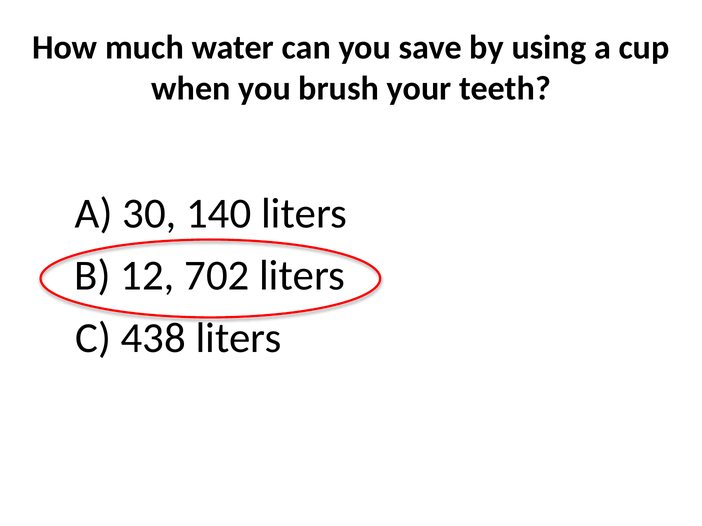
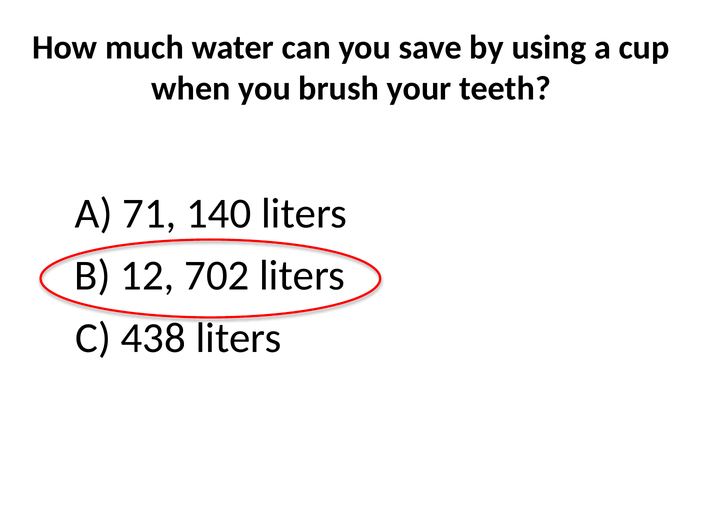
30: 30 -> 71 (149, 214)
